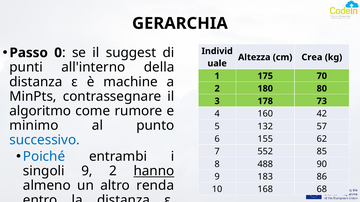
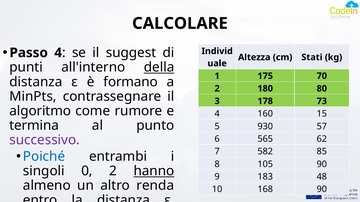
GERARCHIA: GERARCHIA -> CALCOLARE (180, 23)
Passo 0: 0 -> 4 (58, 53)
Crea: Crea -> Stati (312, 57)
della underline: none -> present (159, 67)
machine: machine -> formano (131, 82)
42: 42 -> 15 (322, 114)
minimo: minimo -> termina (34, 126)
132: 132 -> 930 (265, 127)
successivo colour: blue -> purple (45, 140)
155: 155 -> 565 (265, 139)
552: 552 -> 582 (265, 152)
488: 488 -> 105 (265, 164)
singoli 9: 9 -> 0 (87, 171)
86: 86 -> 48 (322, 177)
168 68: 68 -> 90 (322, 190)
